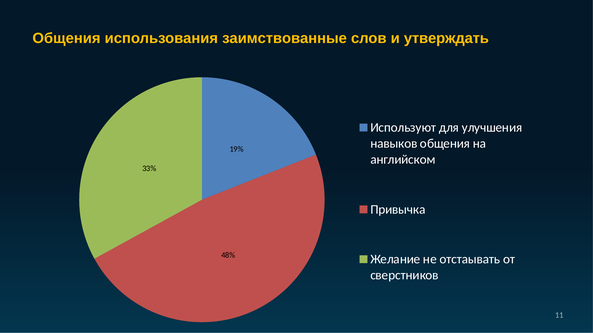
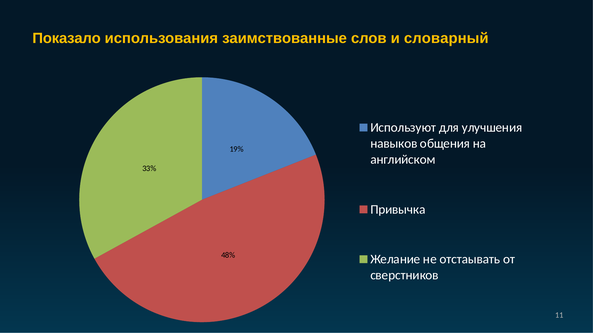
Общения: Общения -> Показало (67, 38)
утверждать: утверждать -> словарный (446, 38)
